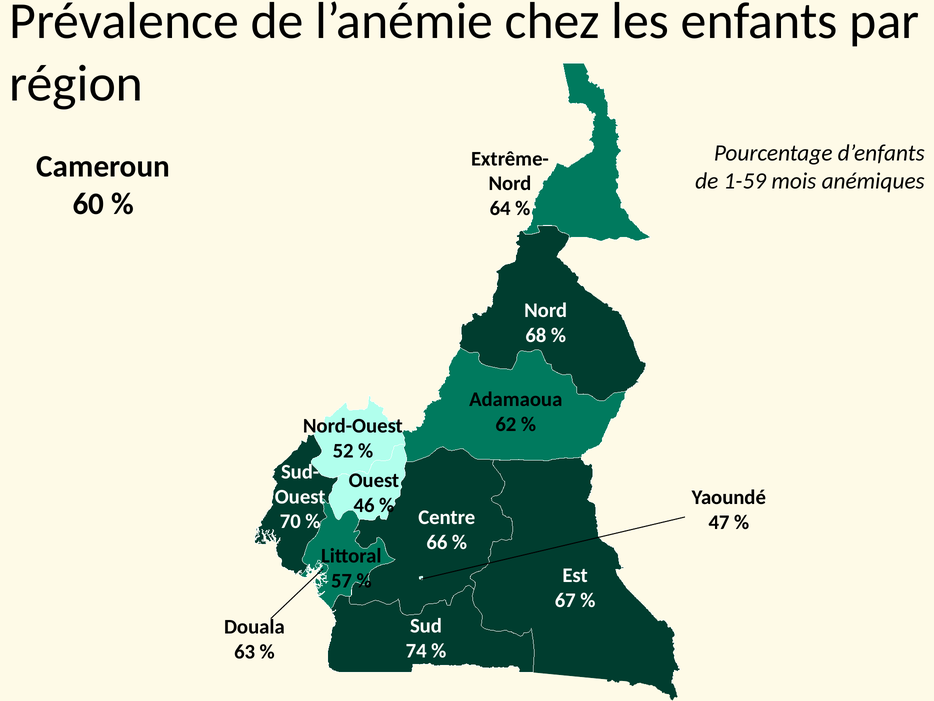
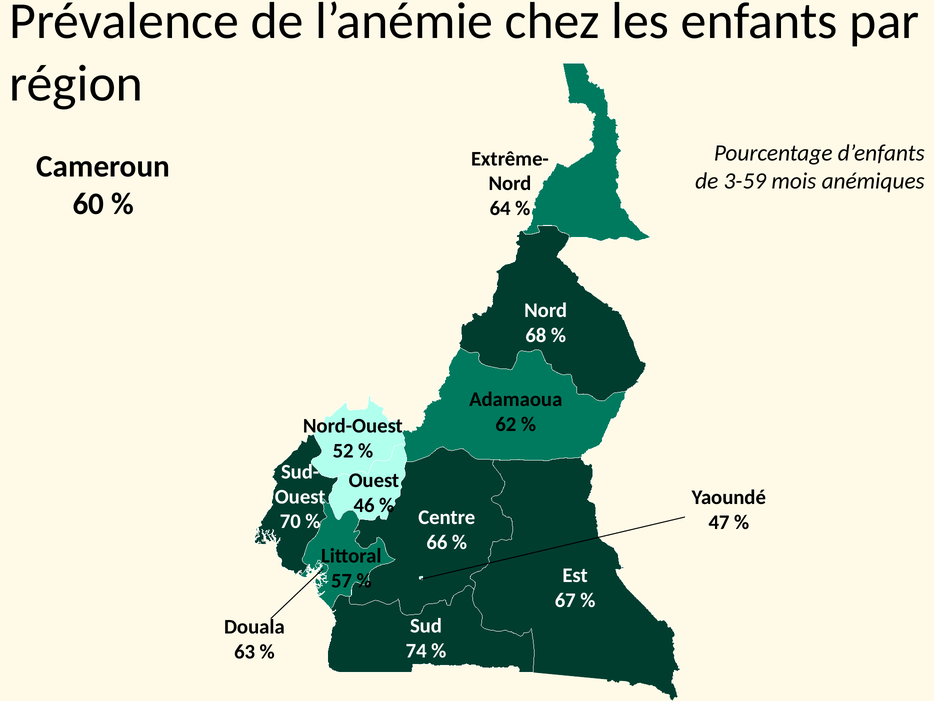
1-59: 1-59 -> 3-59 (745, 181)
